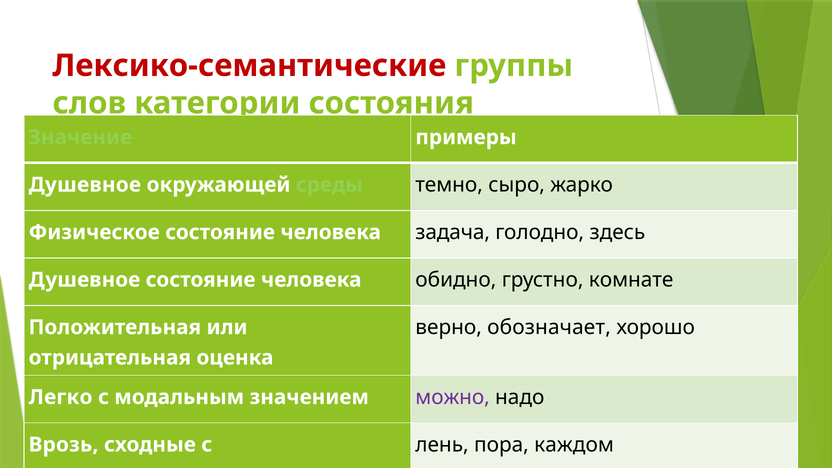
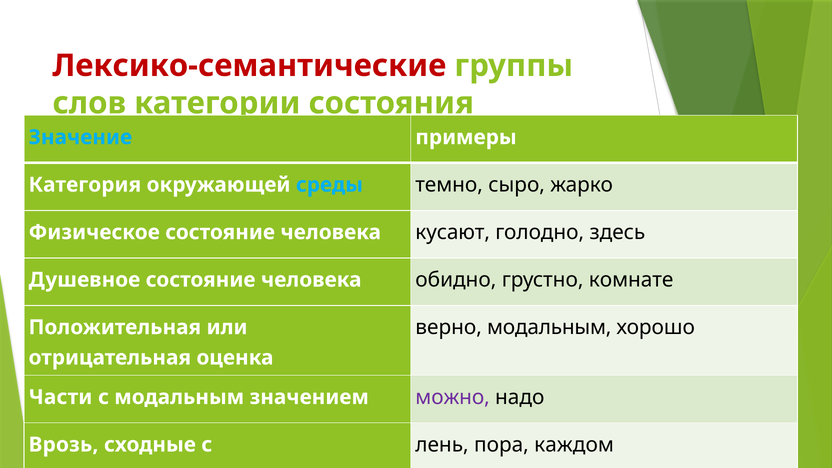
Значение colour: light green -> light blue (80, 137)
Душевное: Душевное -> Категория (85, 185)
среды colour: light green -> light blue (329, 185)
задача: задача -> кусают (453, 232)
верно обозначает: обозначает -> модальным (549, 327)
Легко: Легко -> Части (61, 397)
